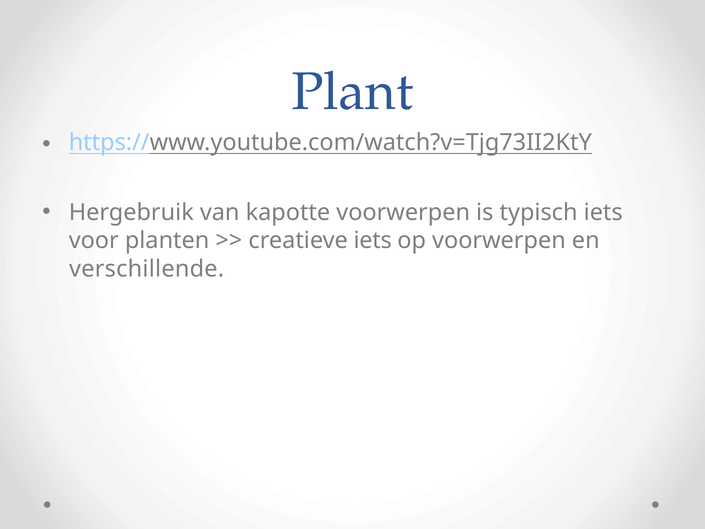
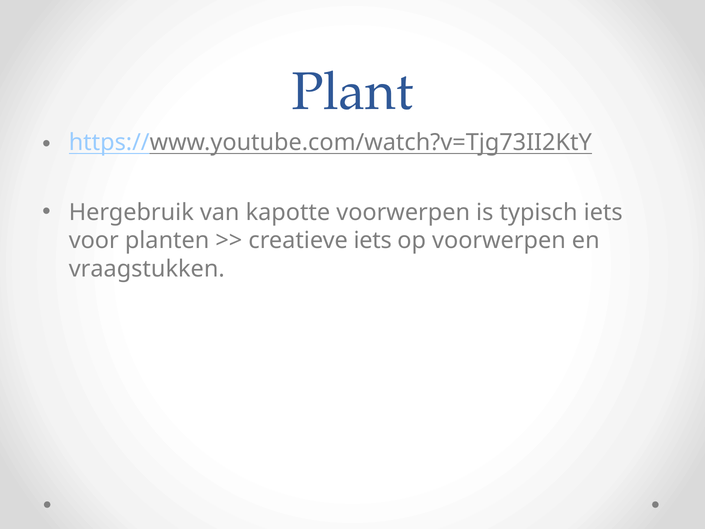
verschillende: verschillende -> vraagstukken (147, 269)
